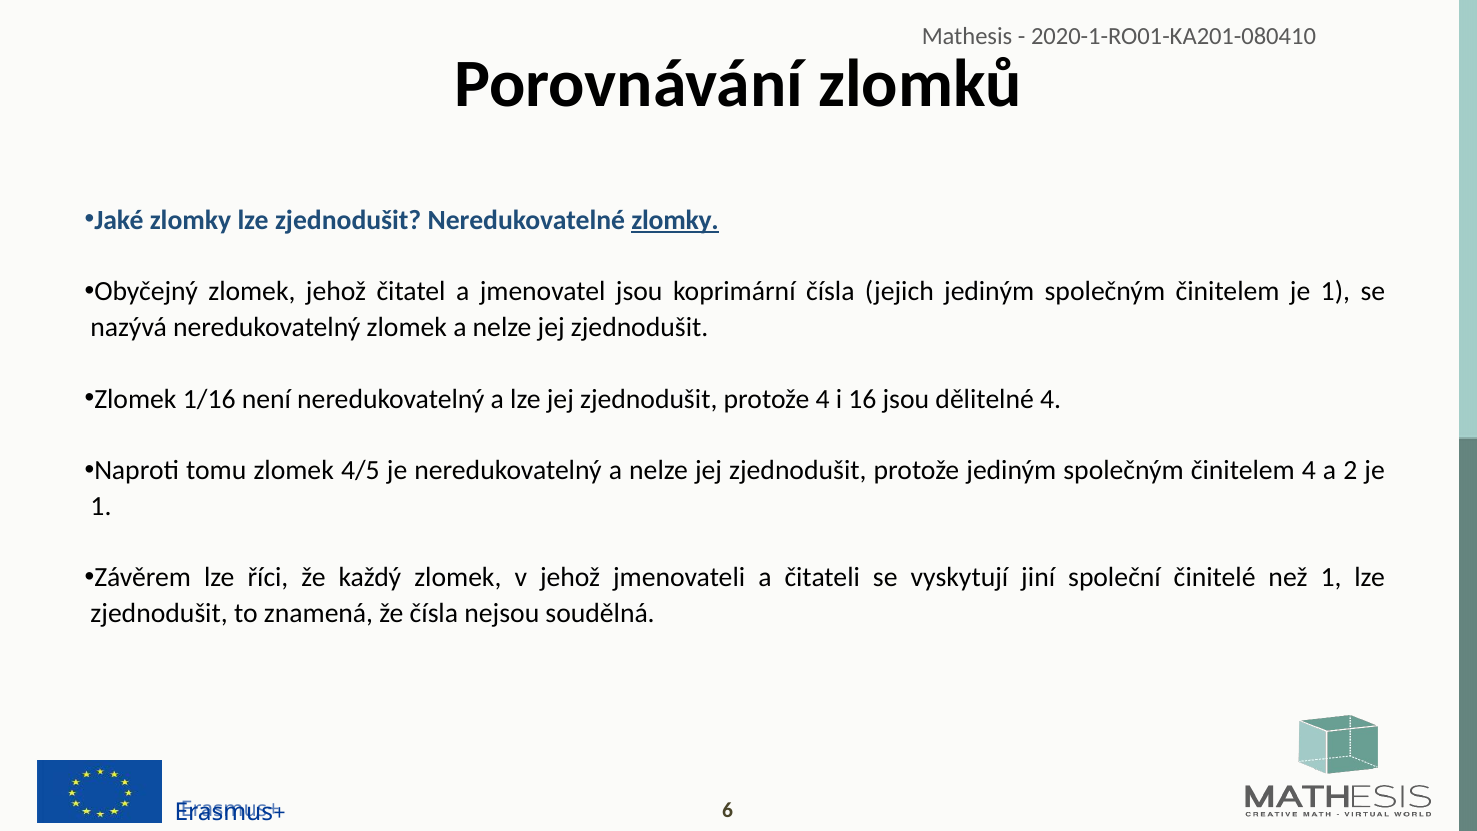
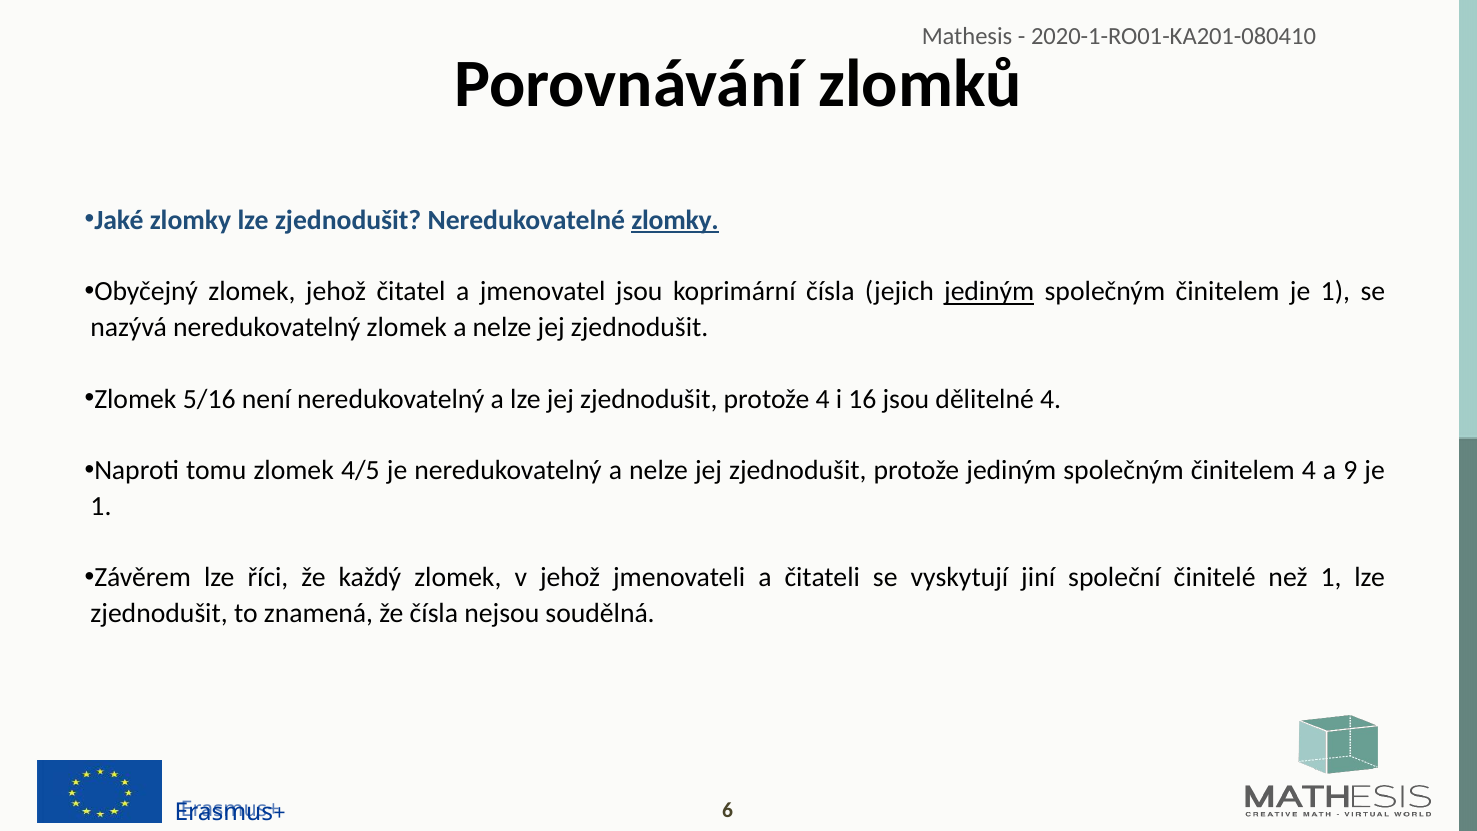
jediným underline: none -> present (989, 292)
1/16: 1/16 -> 5/16 (209, 399)
2: 2 -> 9 (1350, 470)
